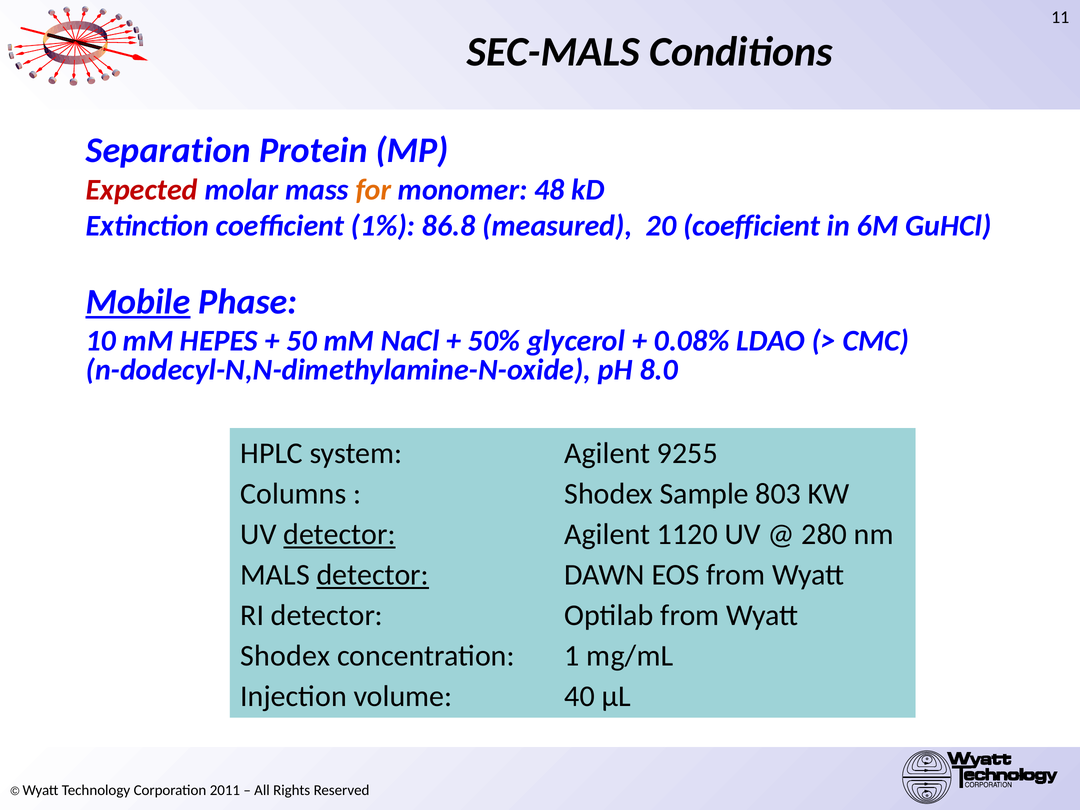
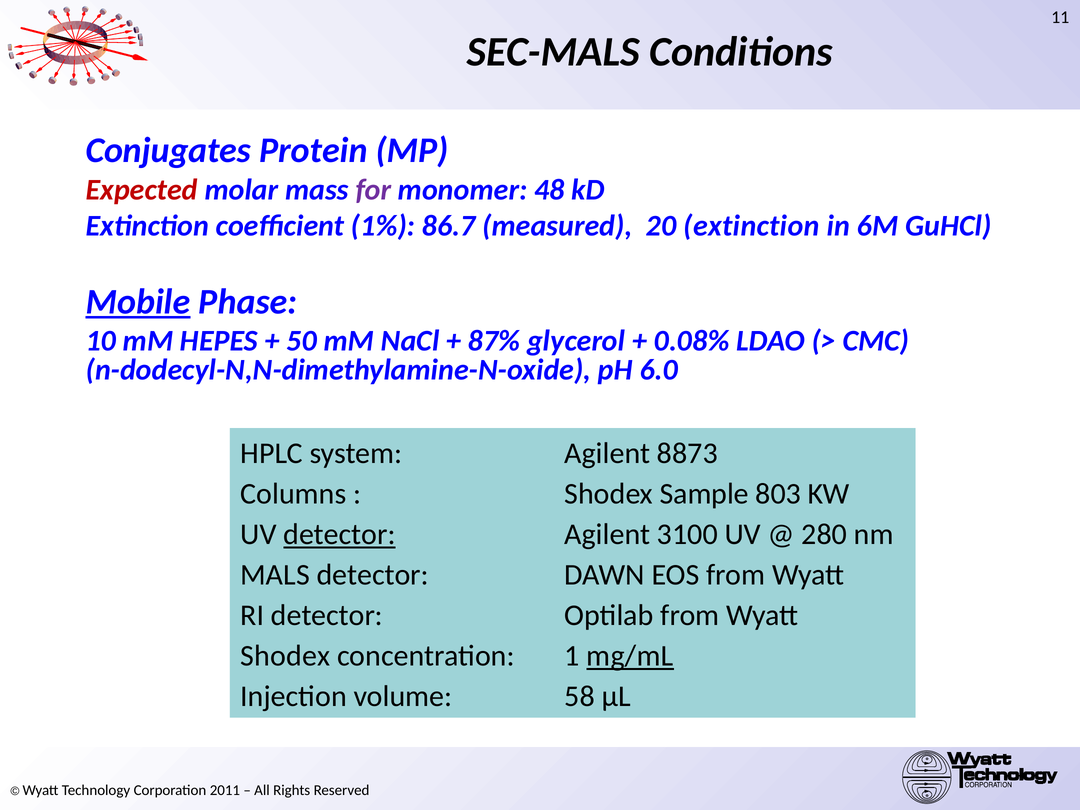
Separation: Separation -> Conjugates (168, 150)
for colour: orange -> purple (373, 190)
86.8: 86.8 -> 86.7 (449, 226)
20 coefficient: coefficient -> extinction (752, 226)
50%: 50% -> 87% (494, 341)
8.0: 8.0 -> 6.0 (659, 370)
9255: 9255 -> 8873 (687, 453)
1120: 1120 -> 3100 (687, 534)
detector underline: present -> none (373, 575)
mg/mL underline: none -> present (630, 656)
40: 40 -> 58 (580, 697)
